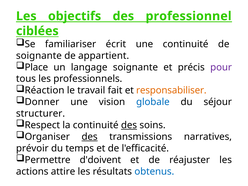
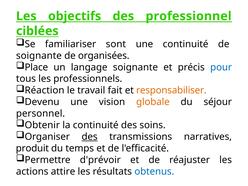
écrit: écrit -> sont (116, 44)
appartient: appartient -> organisées (104, 56)
pour colour: purple -> blue (221, 67)
Donner: Donner -> Devenu (42, 102)
globale colour: blue -> orange (153, 102)
structurer: structurer -> personnel (41, 114)
Respect: Respect -> Obtenir (42, 125)
des underline: present -> none (129, 125)
prévoir: prévoir -> produit (32, 148)
d'doivent: d'doivent -> d'prévoir (100, 160)
